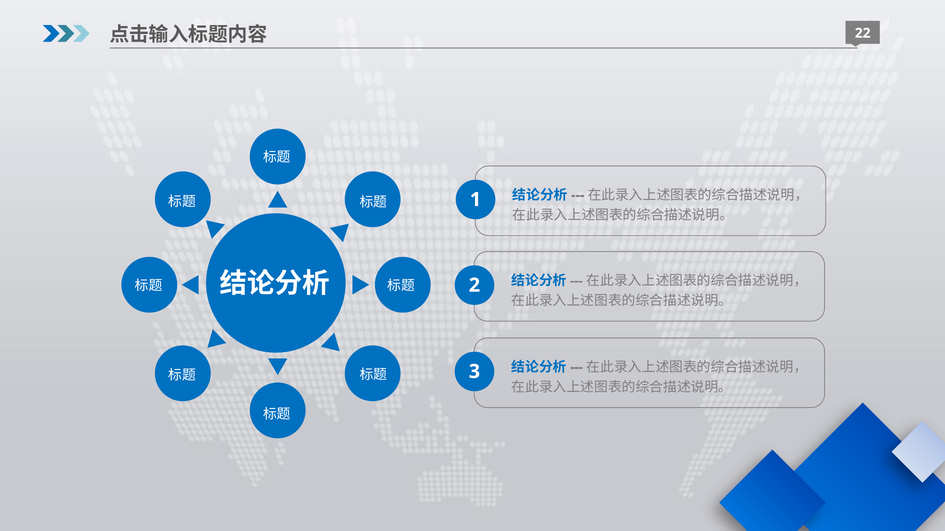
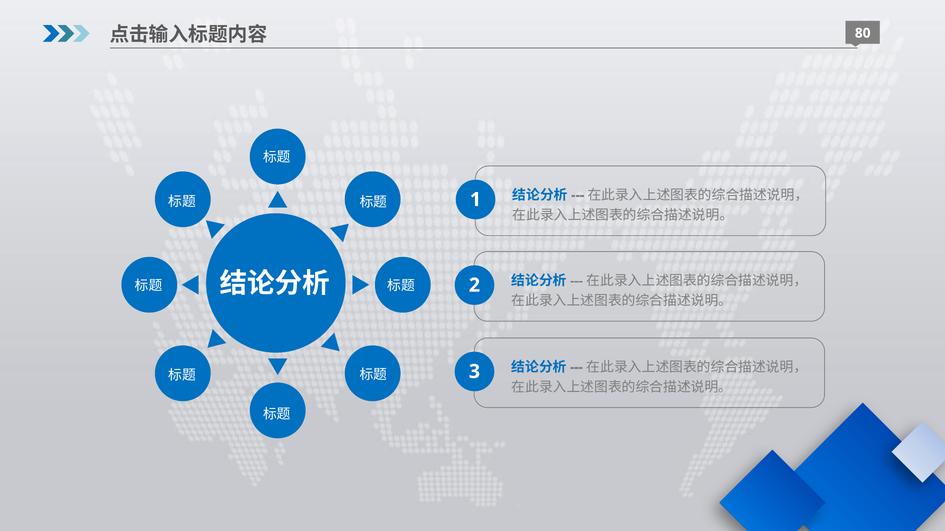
22: 22 -> 80 (863, 33)
